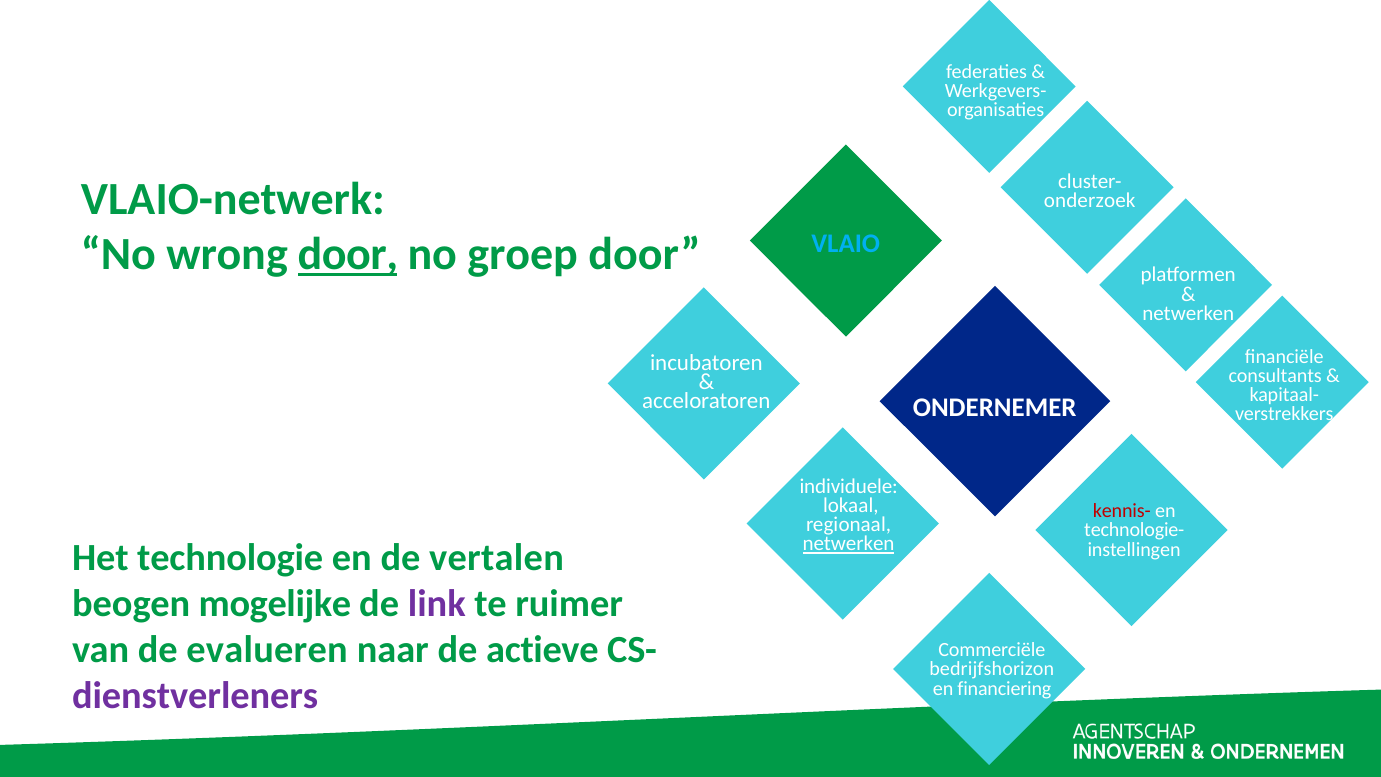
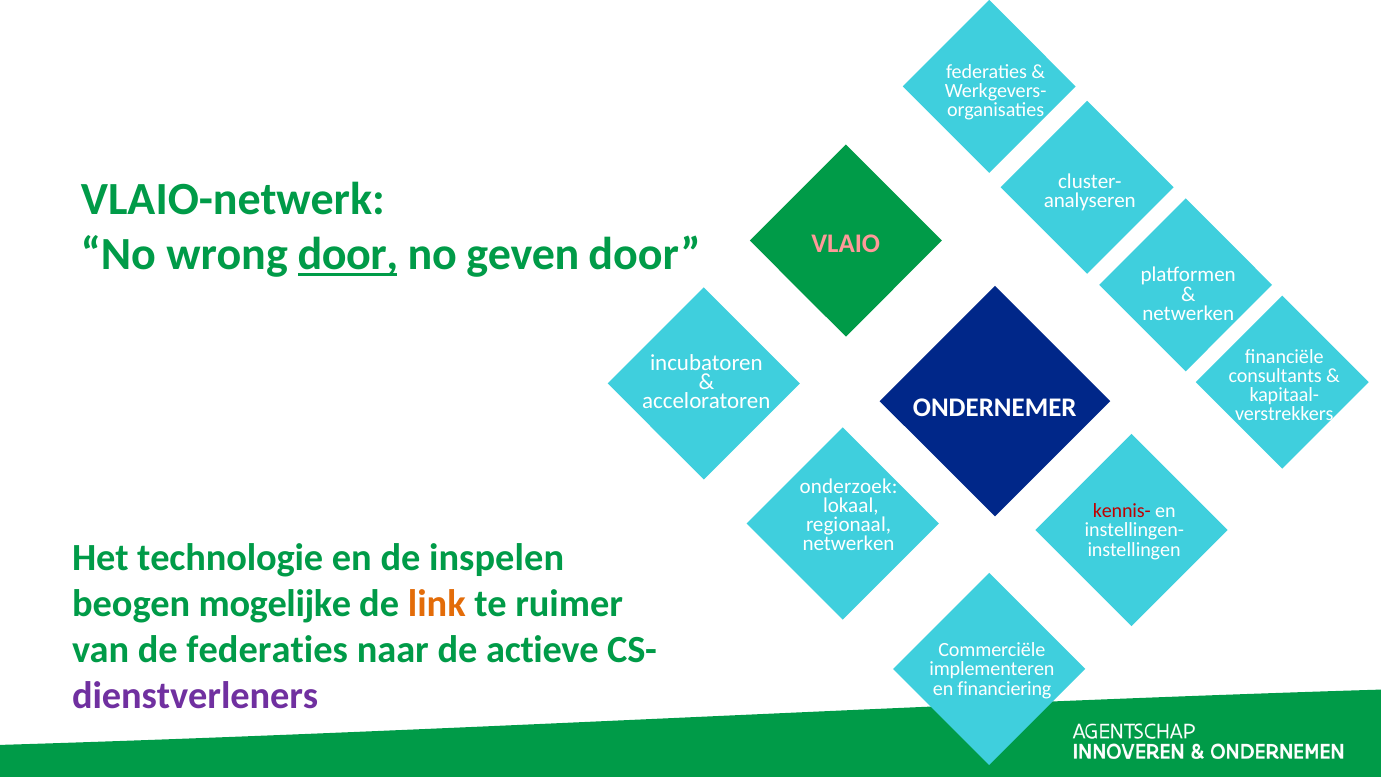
onderzoek: onderzoek -> analyseren (1090, 201)
VLAIO colour: light blue -> pink (846, 244)
groep: groep -> geven (523, 254)
individuele: individuele -> onderzoek (849, 486)
technologie-: technologie- -> instellingen- (1134, 530)
netwerken underline: present -> none (849, 544)
vertalen: vertalen -> inspelen (497, 558)
link colour: purple -> orange (437, 604)
de evalueren: evalueren -> federaties (267, 650)
bedrijfshorizon: bedrijfshorizon -> implementeren (992, 669)
